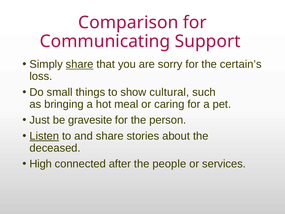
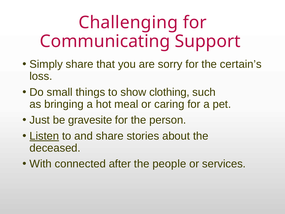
Comparison: Comparison -> Challenging (128, 23)
share underline: present -> none (80, 64)
cultural: cultural -> clothing (169, 92)
High: High -> With (41, 164)
